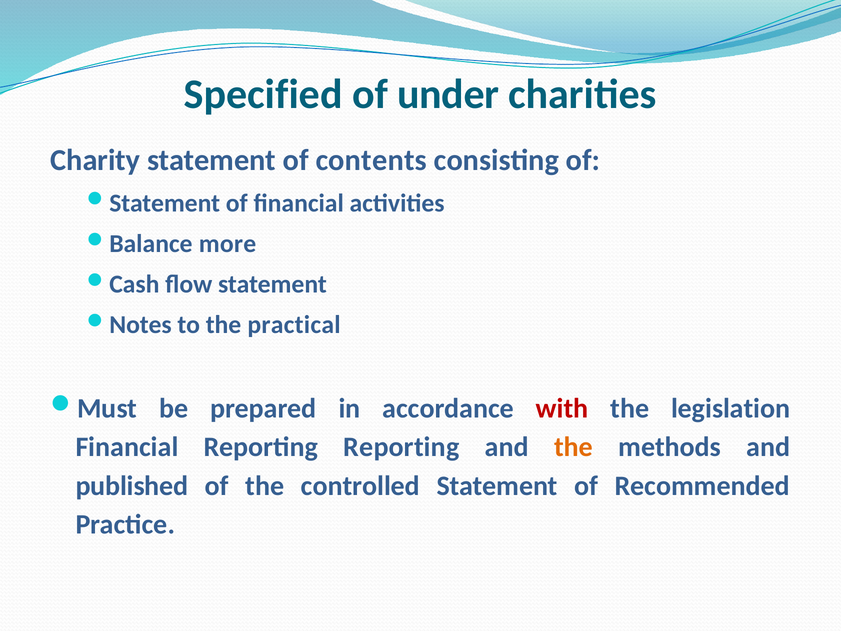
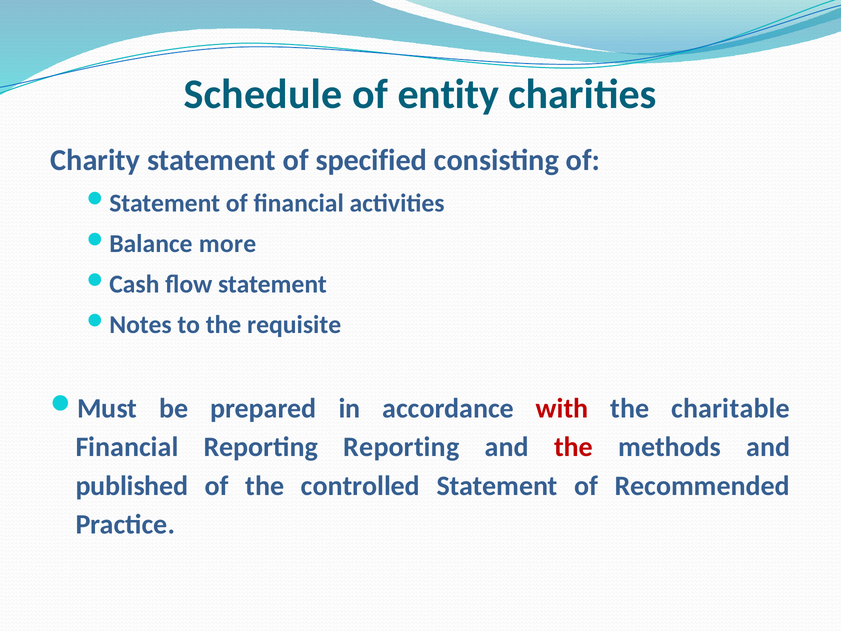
Specified: Specified -> Schedule (263, 94)
under: under -> entity (448, 94)
contents: contents -> specified (371, 160)
practical: practical -> requisite (294, 325)
legislation: legislation -> charitable (731, 408)
the colour: orange -> red (574, 447)
